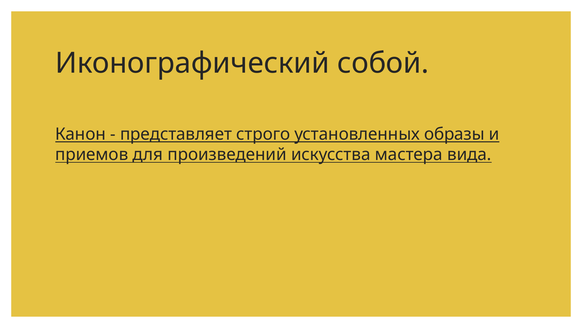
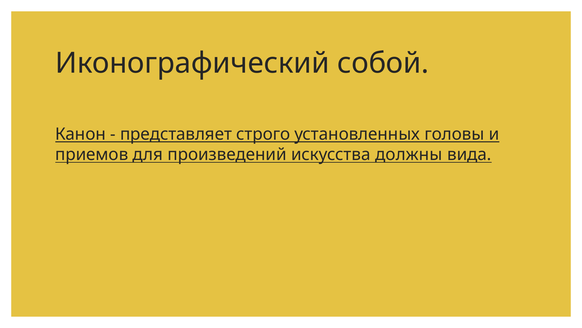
образы: образы -> головы (454, 134)
мастера: мастера -> должны (409, 154)
